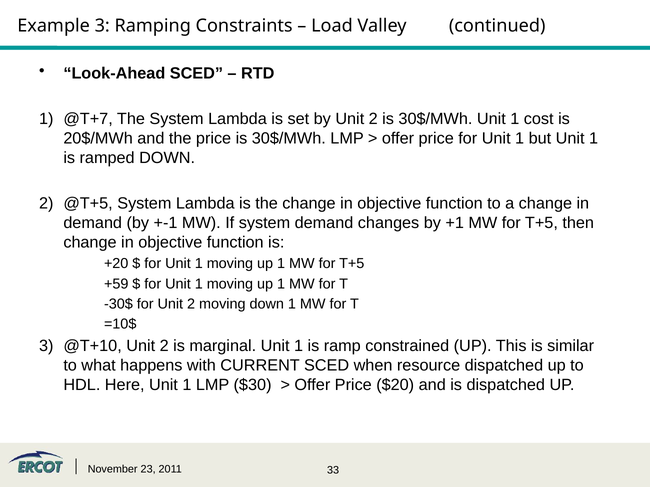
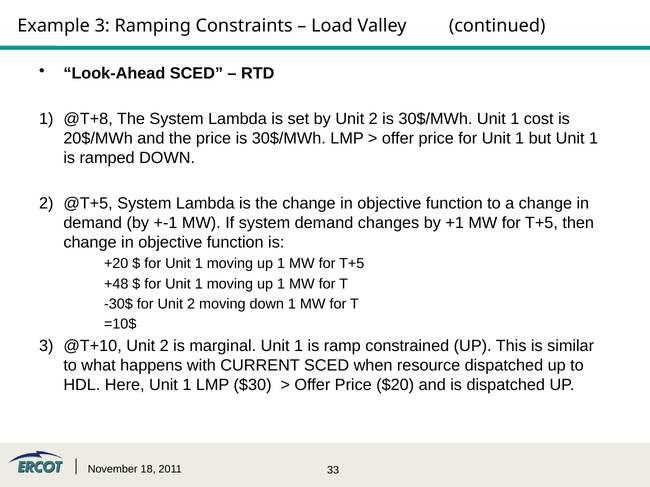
@T+7: @T+7 -> @T+8 (88, 119)
+59: +59 -> +48 (116, 284)
23: 23 -> 18 (148, 470)
